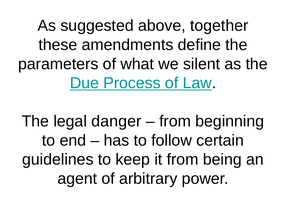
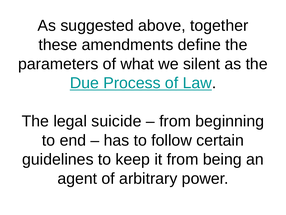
danger: danger -> suicide (116, 121)
